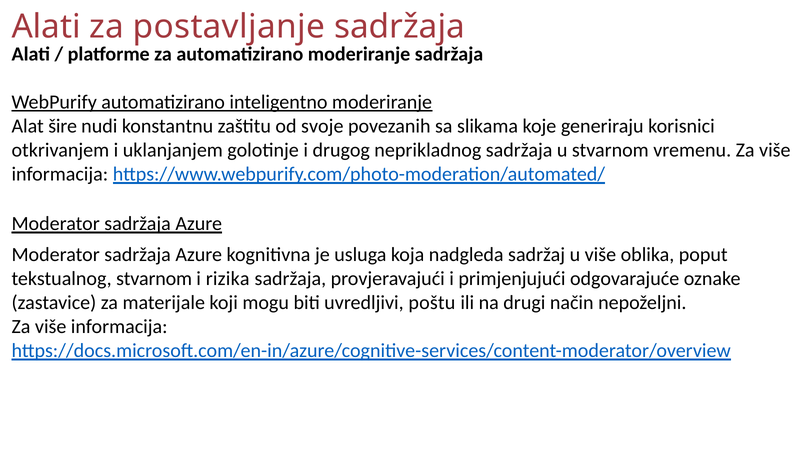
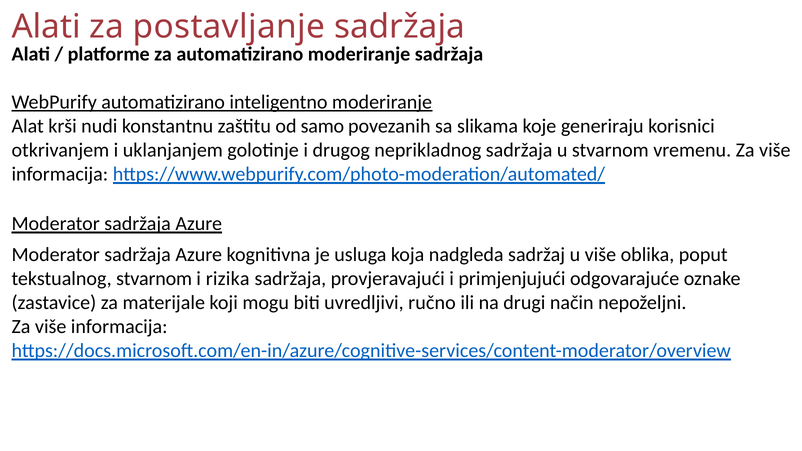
šire: šire -> krši (63, 126)
svoje: svoje -> samo (322, 126)
poštu: poštu -> ručno (432, 303)
